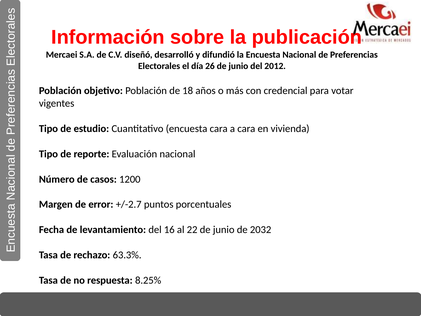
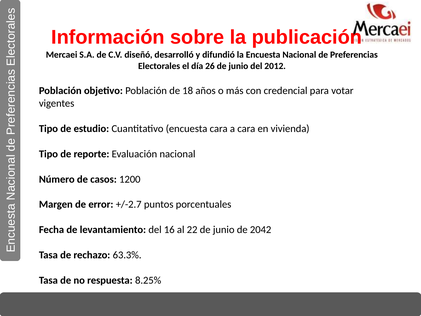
2032: 2032 -> 2042 (261, 230)
